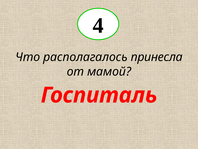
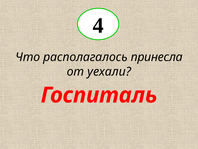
мамой: мамой -> уехали (109, 71)
